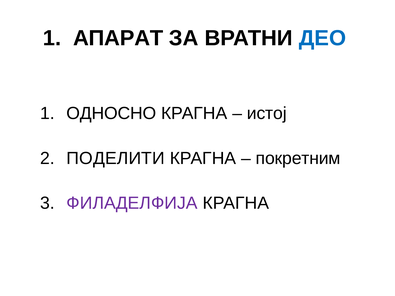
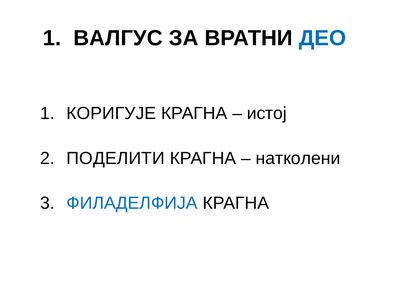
АПАРАТ: АПАРАТ -> ВАЛГУС (118, 38)
ОДНОСНО: ОДНОСНО -> КОРИГУЈЕ (111, 113)
покретним: покретним -> натколени (298, 158)
ФИЛАДЕЛФИЈА colour: purple -> blue (132, 203)
